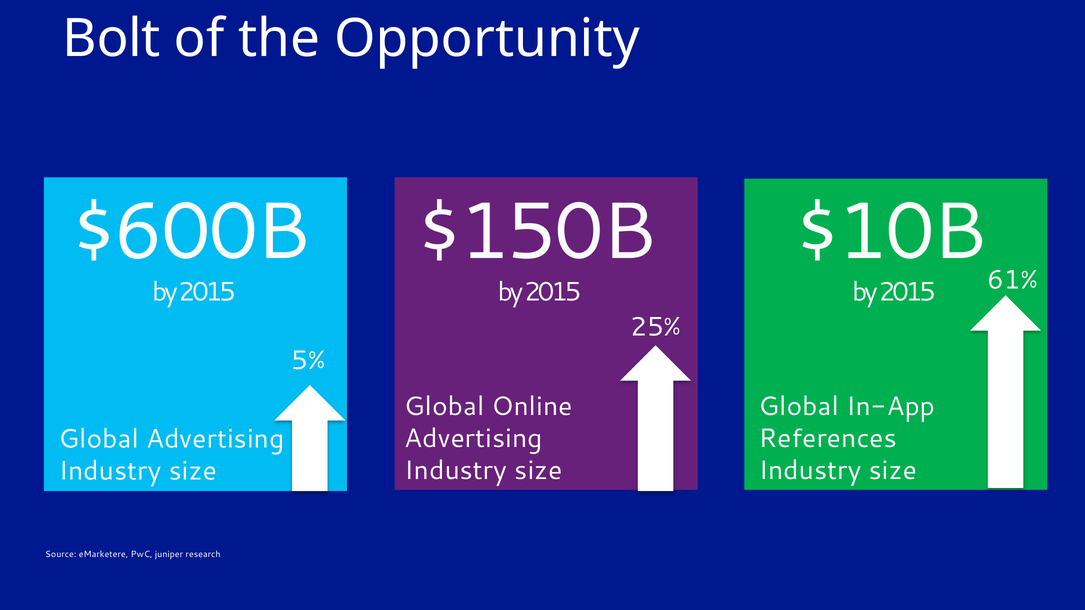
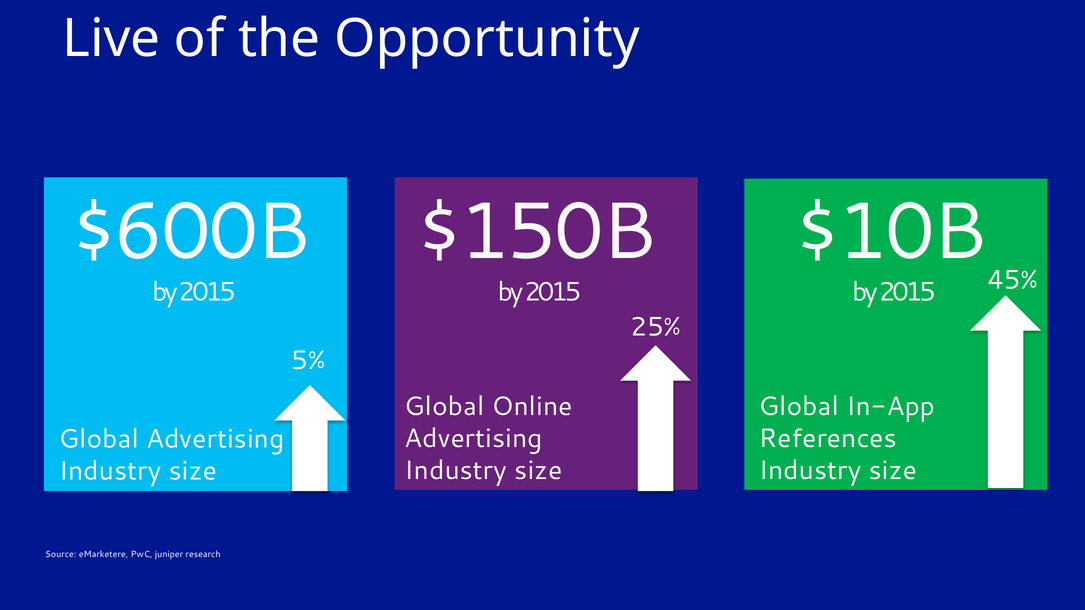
Bolt: Bolt -> Live (111, 39)
61%: 61% -> 45% (1013, 280)
